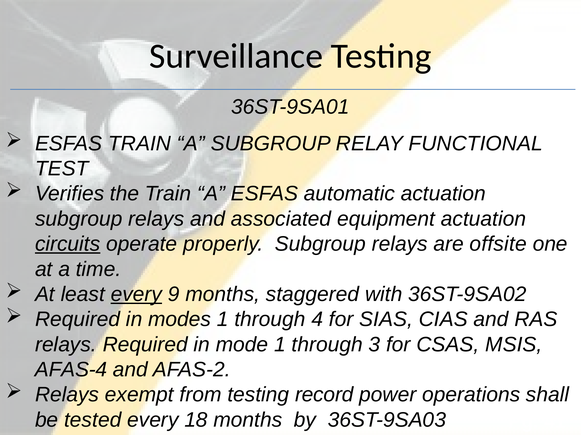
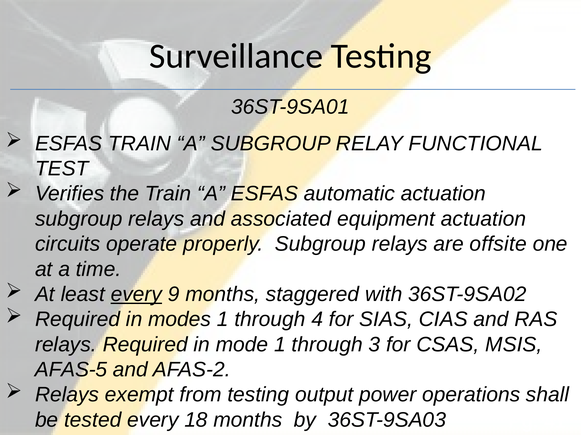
circuits underline: present -> none (68, 244)
AFAS-4: AFAS-4 -> AFAS-5 (71, 370)
record: record -> output (324, 395)
